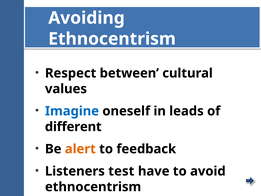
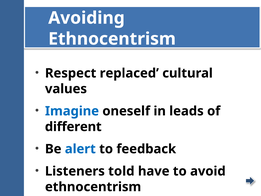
between: between -> replaced (129, 73)
alert colour: orange -> blue (80, 149)
test: test -> told (121, 171)
